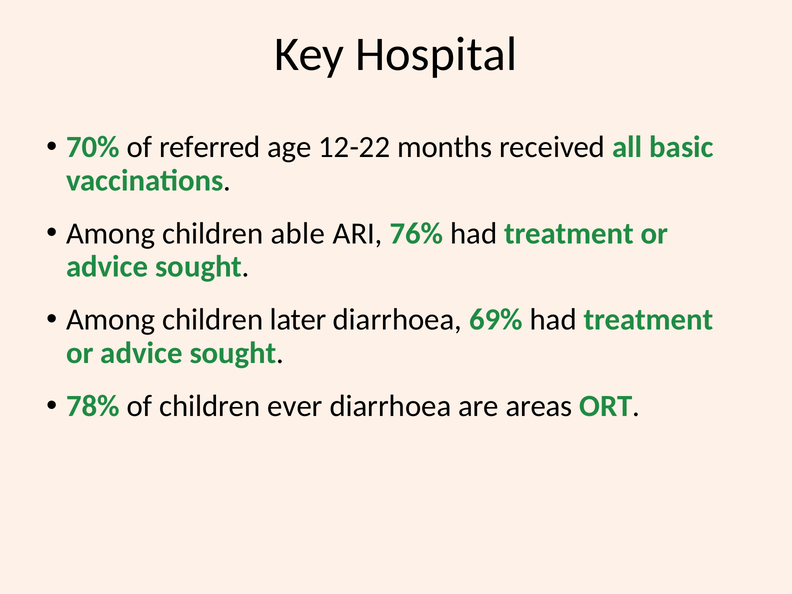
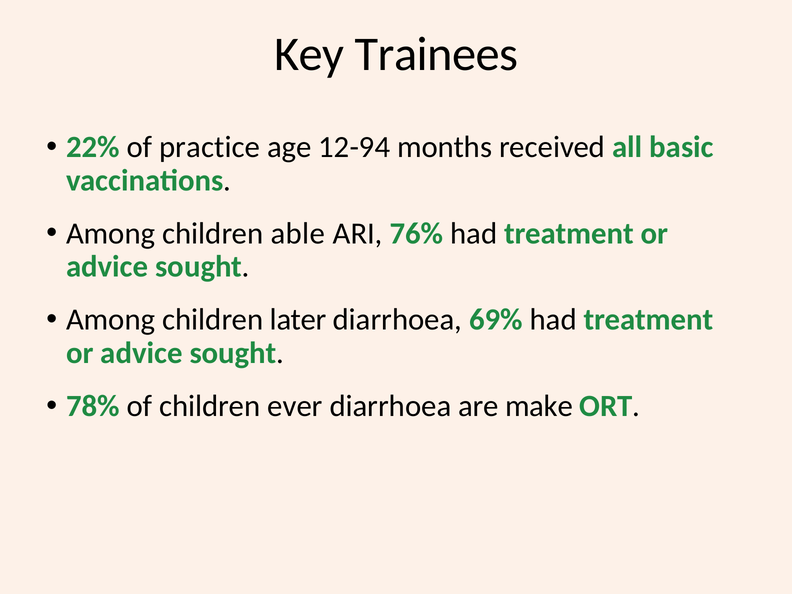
Hospital: Hospital -> Trainees (436, 54)
70%: 70% -> 22% (93, 147)
referred: referred -> practice (210, 147)
12-22: 12-22 -> 12-94 (354, 147)
areas: areas -> make (539, 406)
